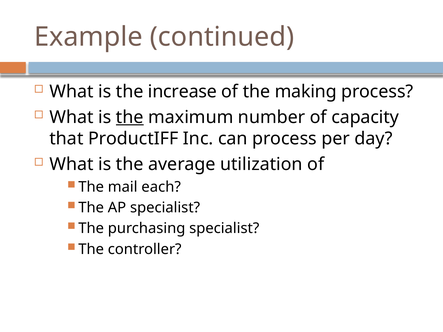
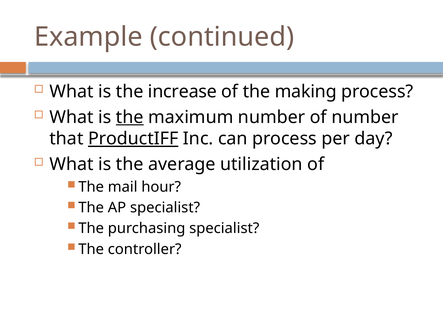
of capacity: capacity -> number (365, 117)
ProductIFF underline: none -> present (133, 139)
each: each -> hour (161, 187)
